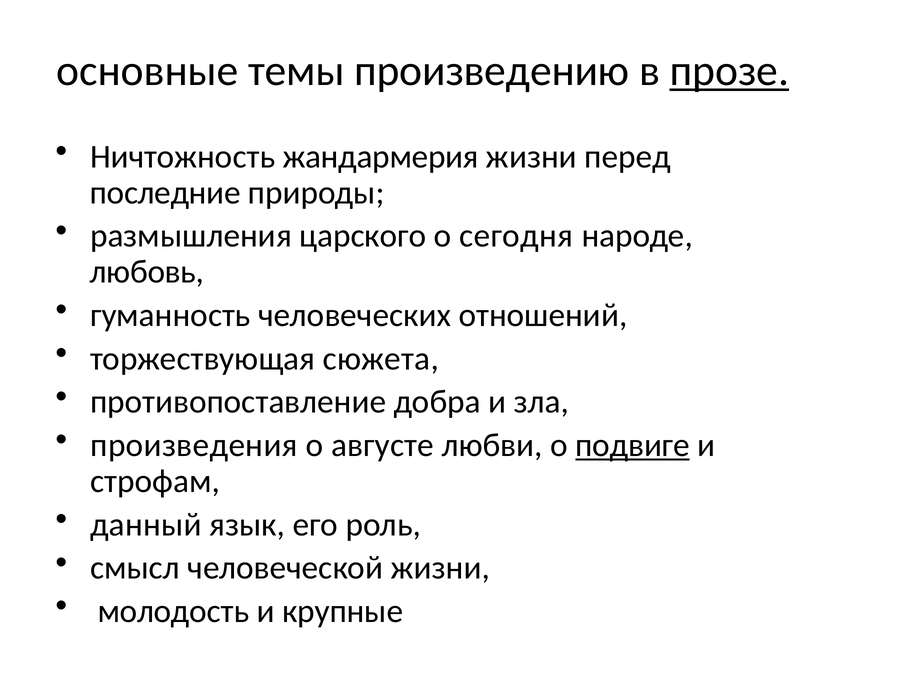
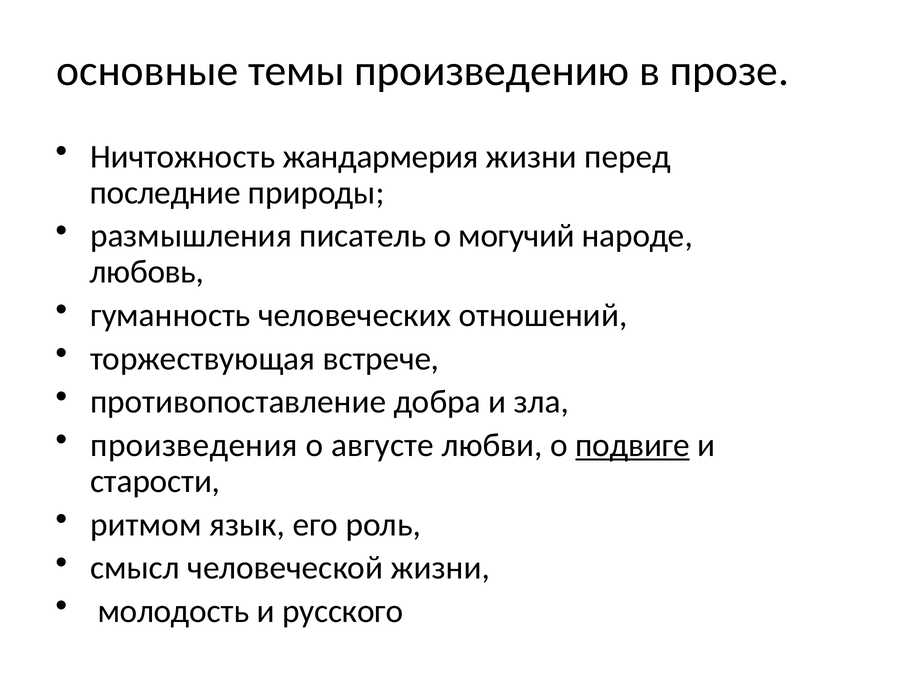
прозе underline: present -> none (729, 71)
царского: царского -> писатель (363, 236)
сегодня: сегодня -> могучий (517, 236)
сюжета: сюжета -> встрече (381, 359)
строфам: строфам -> старости (155, 481)
данный: данный -> ритмом (146, 525)
крупные: крупные -> русского (343, 611)
